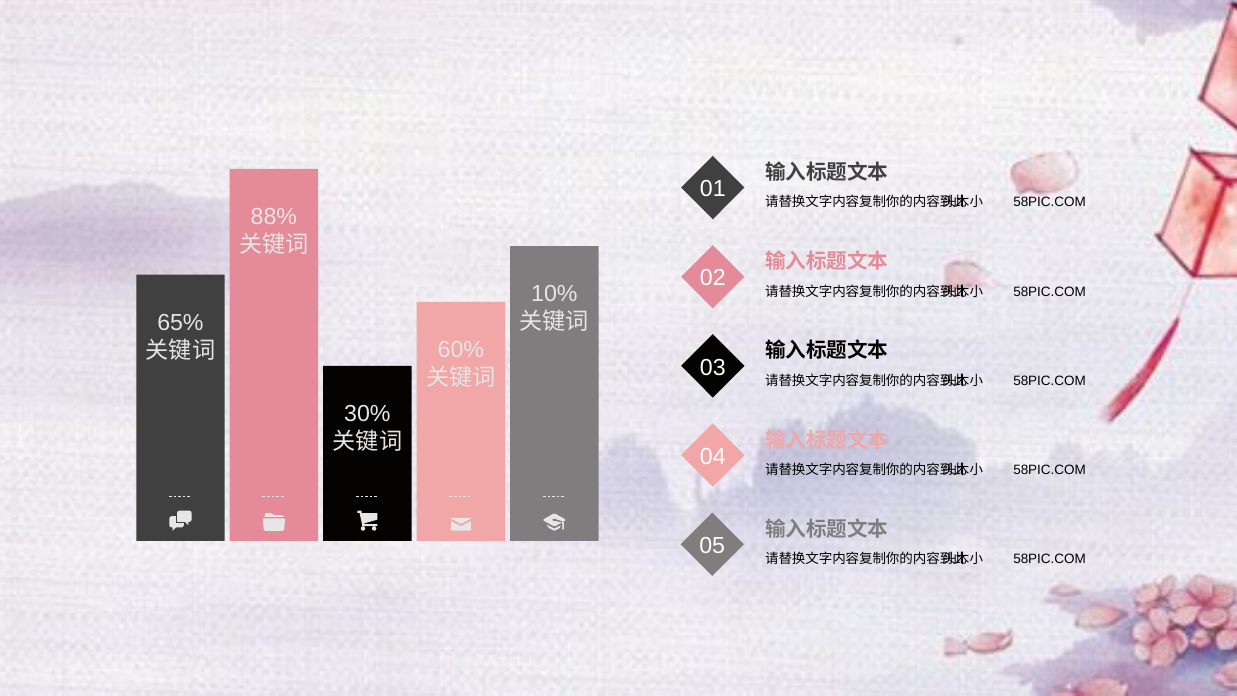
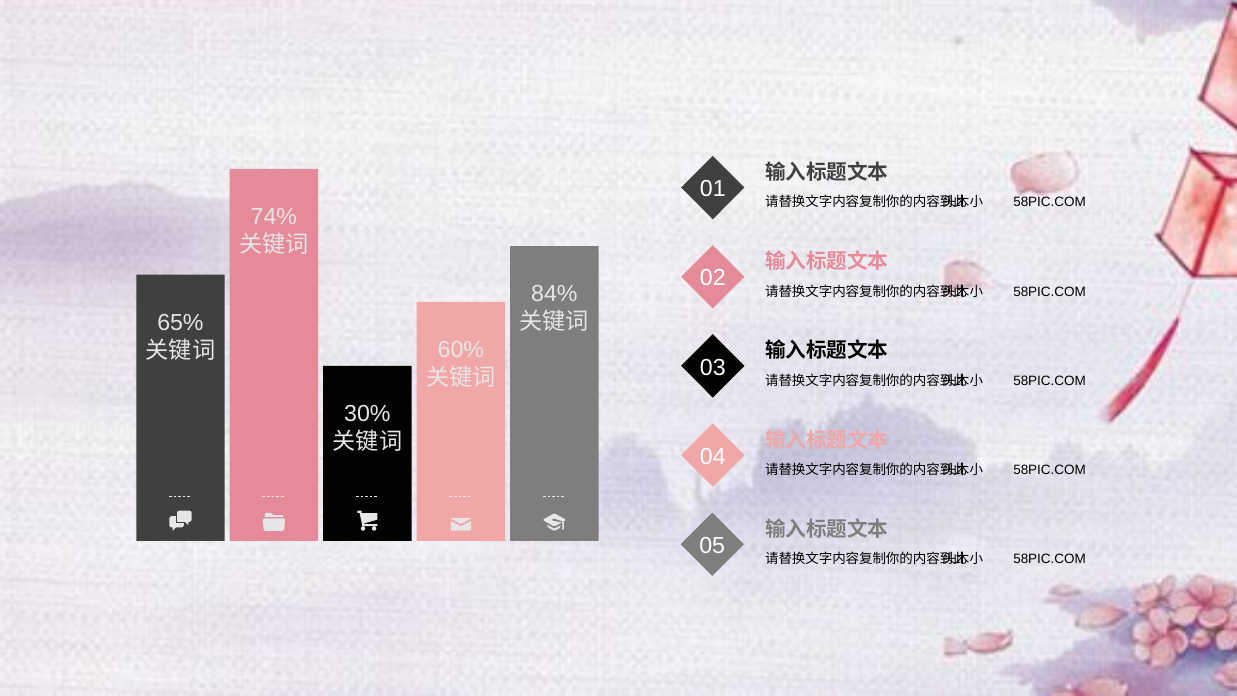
88%: 88% -> 74% (274, 217)
10%: 10% -> 84% (554, 294)
